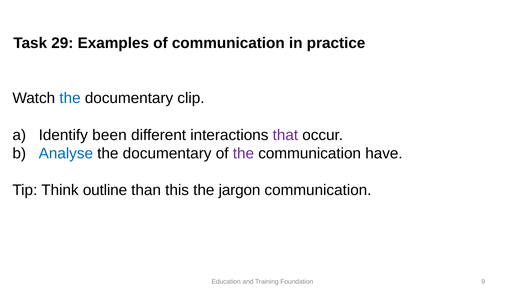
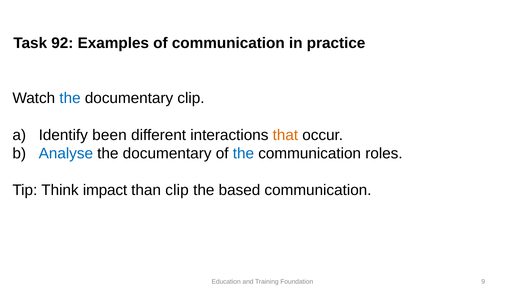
29: 29 -> 92 (62, 43)
that colour: purple -> orange (285, 135)
the colour: purple -> blue (243, 153)
have: have -> roles (384, 153)
outline: outline -> impact (105, 190)
than this: this -> clip (177, 190)
jargon: jargon -> based (239, 190)
